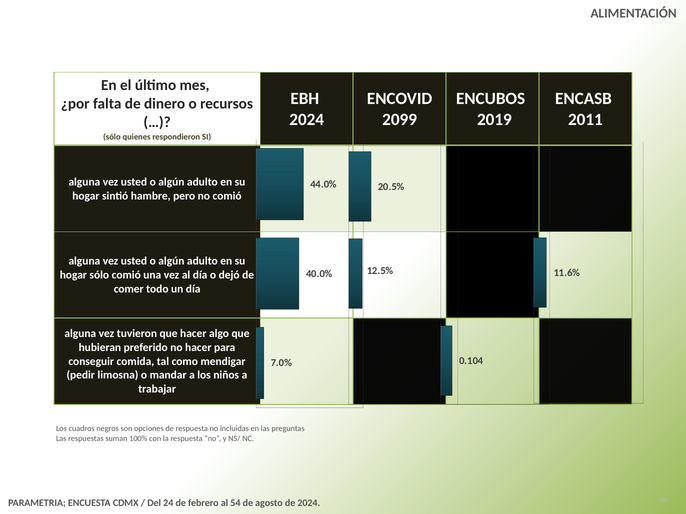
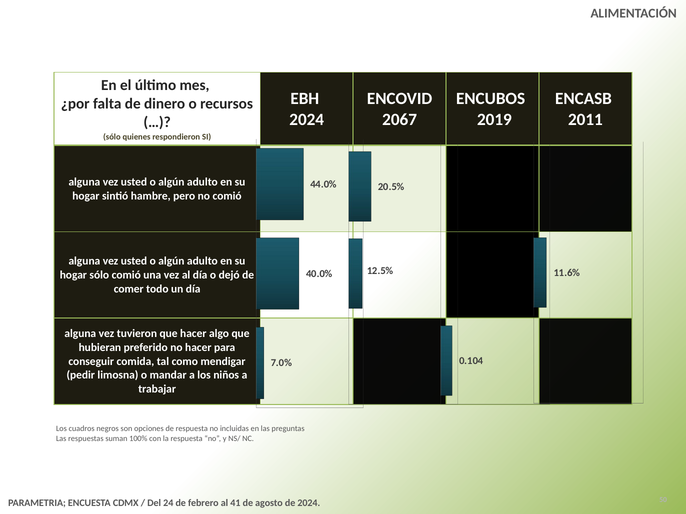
2099: 2099 -> 2067 (400, 120)
54: 54 -> 41 (235, 504)
